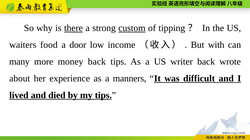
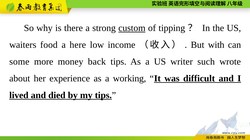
there underline: present -> none (74, 28)
door: door -> here (78, 45)
many: many -> some (19, 62)
writer back: back -> such (206, 62)
manners: manners -> working (130, 79)
